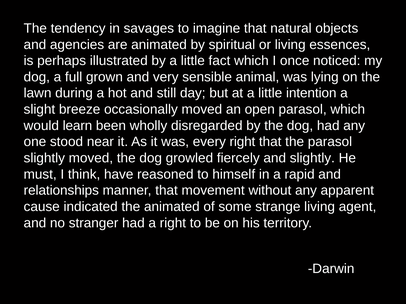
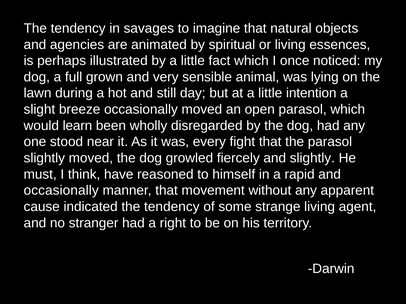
every right: right -> fight (242, 142)
relationships: relationships -> occasionally (61, 191)
indicated the animated: animated -> tendency (172, 207)
